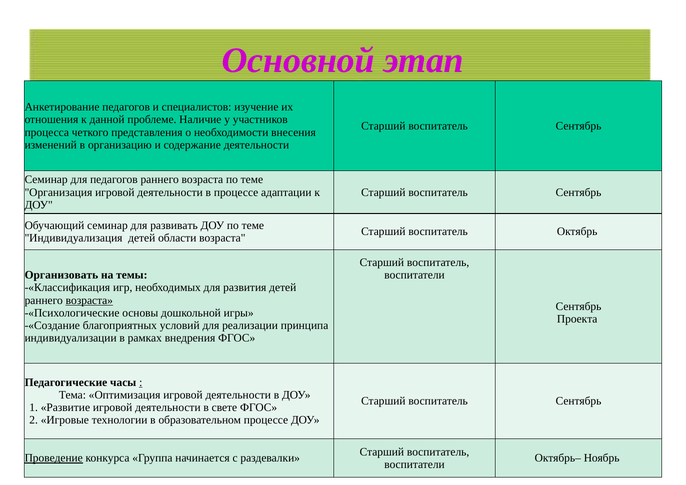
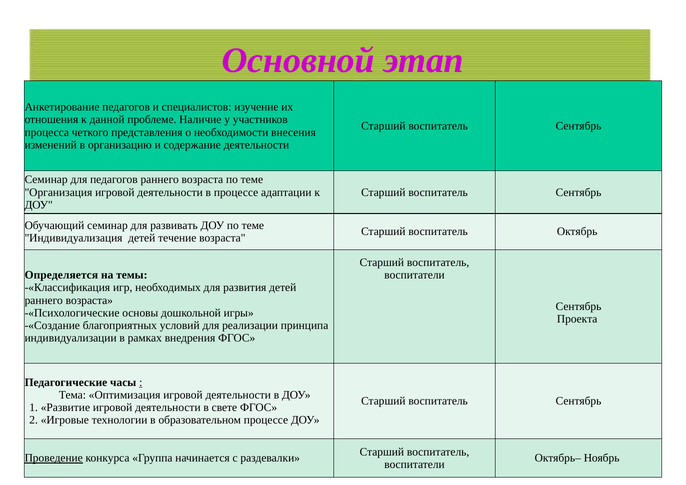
области: области -> течение (177, 238)
Организовать: Организовать -> Определяется (61, 275)
возраста underline: present -> none (89, 300)
